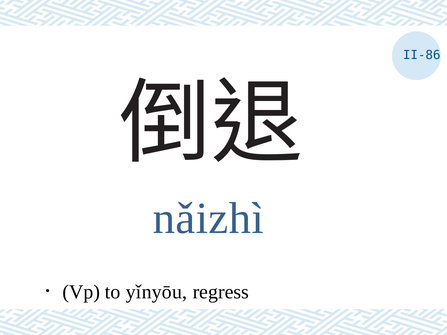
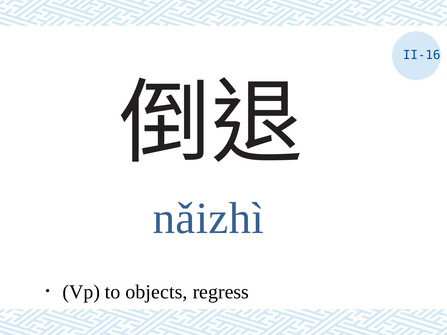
II-86: II-86 -> II-16 (422, 55)
yǐnyōu: yǐnyōu -> objects (157, 292)
